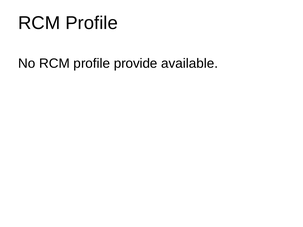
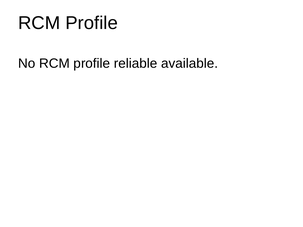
provide: provide -> reliable (136, 64)
